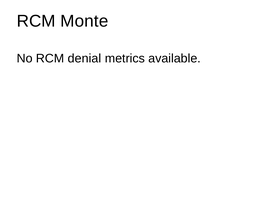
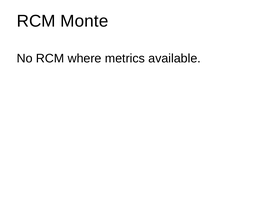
denial: denial -> where (85, 59)
